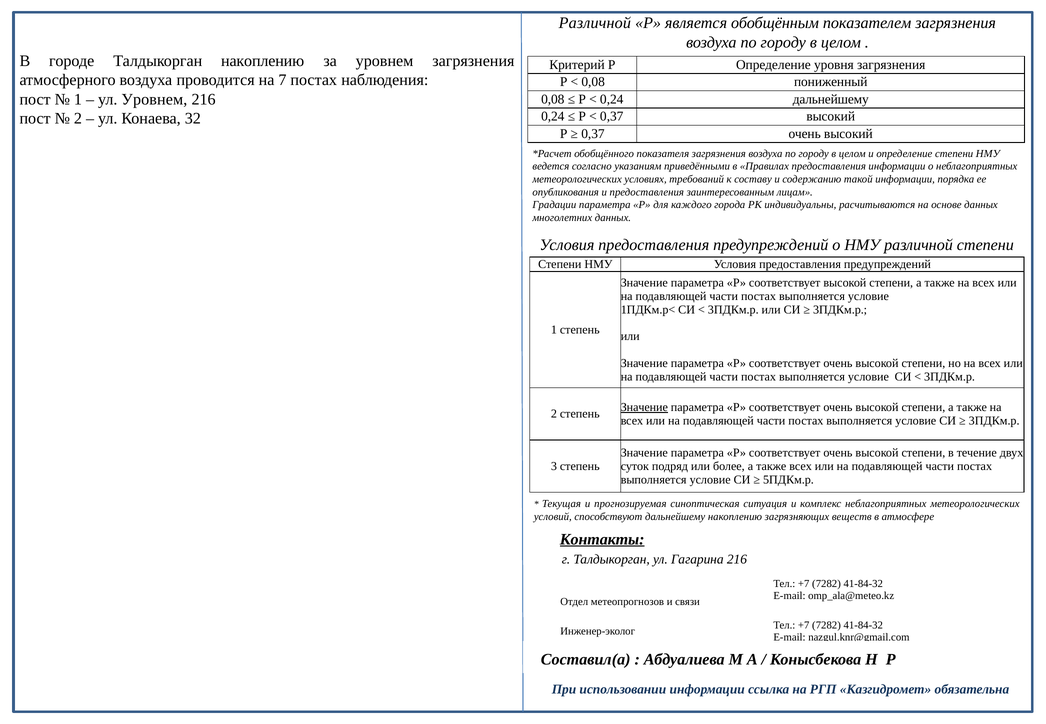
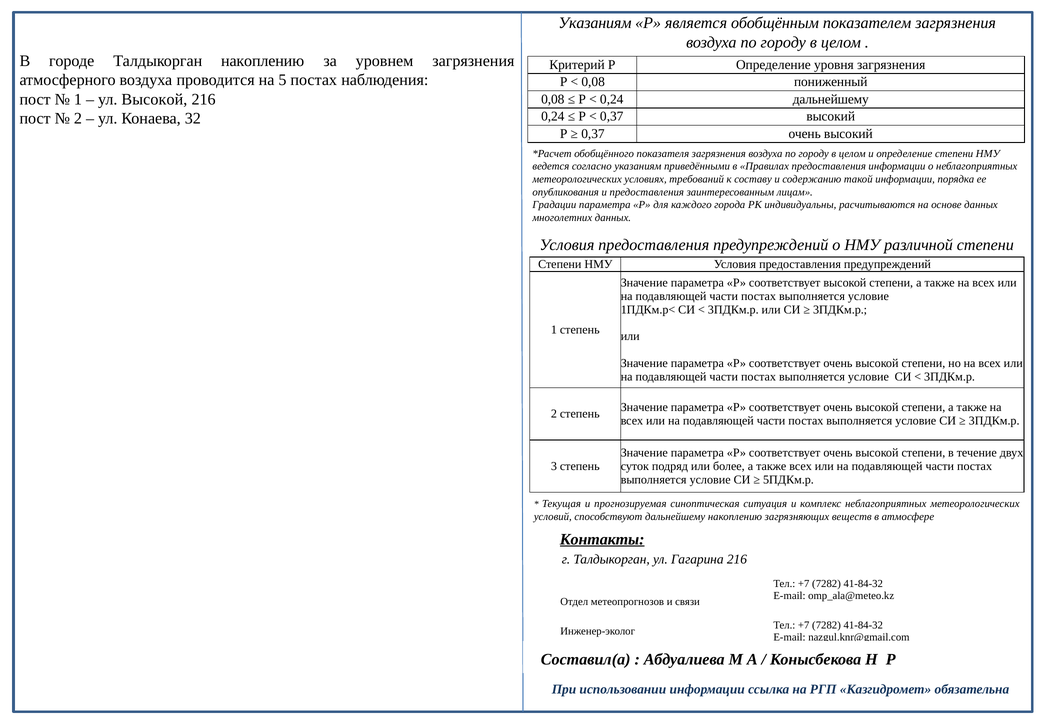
Различной: Различной -> Указаниям (595, 23)
7: 7 -> 5 (282, 80)
ул Уровнем: Уровнем -> Высокой (154, 99)
Значение underline: present -> none (644, 407)
